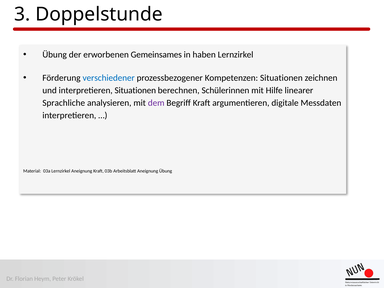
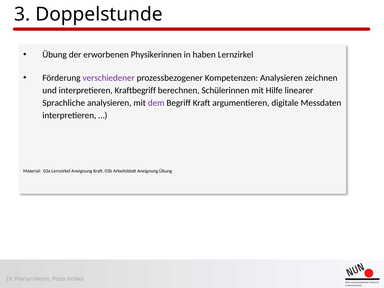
Gemeinsames: Gemeinsames -> Physikerinnen (156, 55)
verschiedener colour: blue -> purple (109, 78)
Kompetenzen Situationen: Situationen -> Analysieren (281, 78)
interpretieren Situationen: Situationen -> Kraftbegriff (135, 90)
